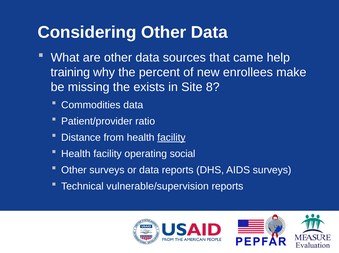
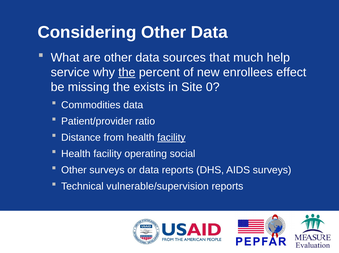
came: came -> much (248, 58)
training: training -> service (70, 73)
the underline: none -> present (127, 73)
make: make -> effect (291, 73)
8: 8 -> 0 (213, 87)
